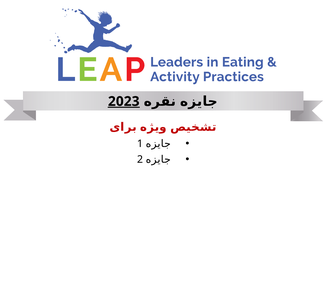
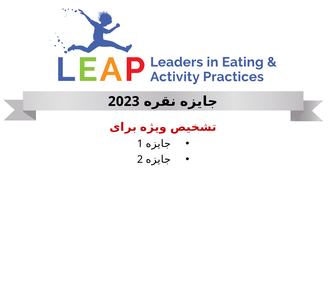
2023 underline: present -> none (124, 101)
